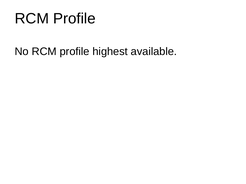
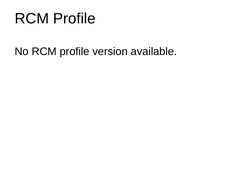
highest: highest -> version (110, 52)
